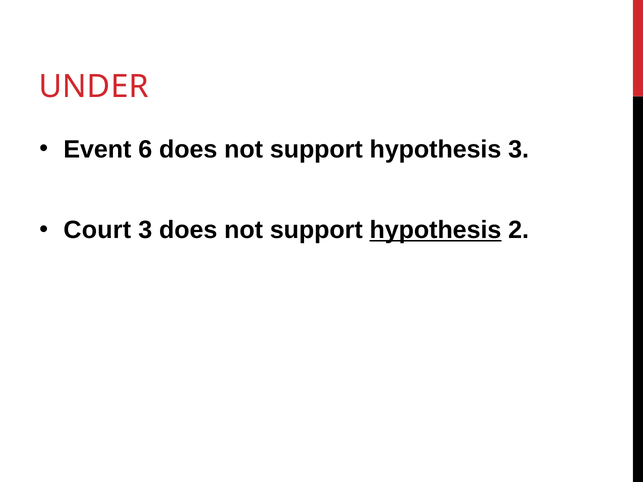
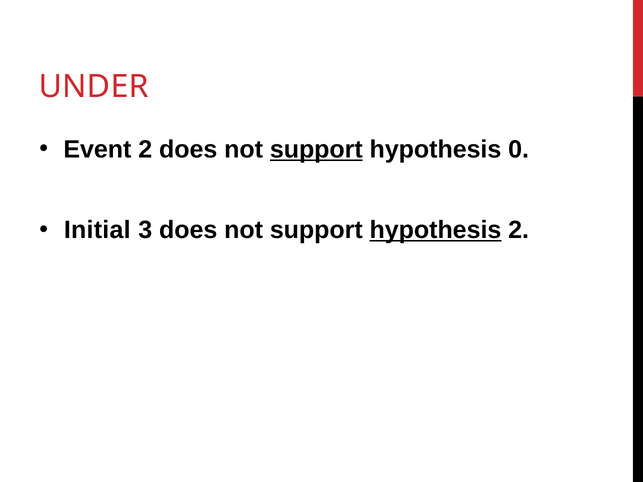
Event 6: 6 -> 2 (145, 150)
support underline: none -> present (316, 150)
hypothesis 3: 3 -> 0 (519, 150)
Court: Court -> Initial (97, 230)
